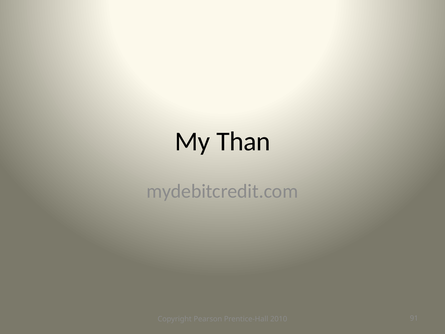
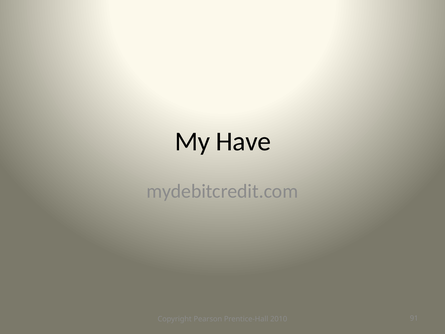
Than: Than -> Have (243, 141)
